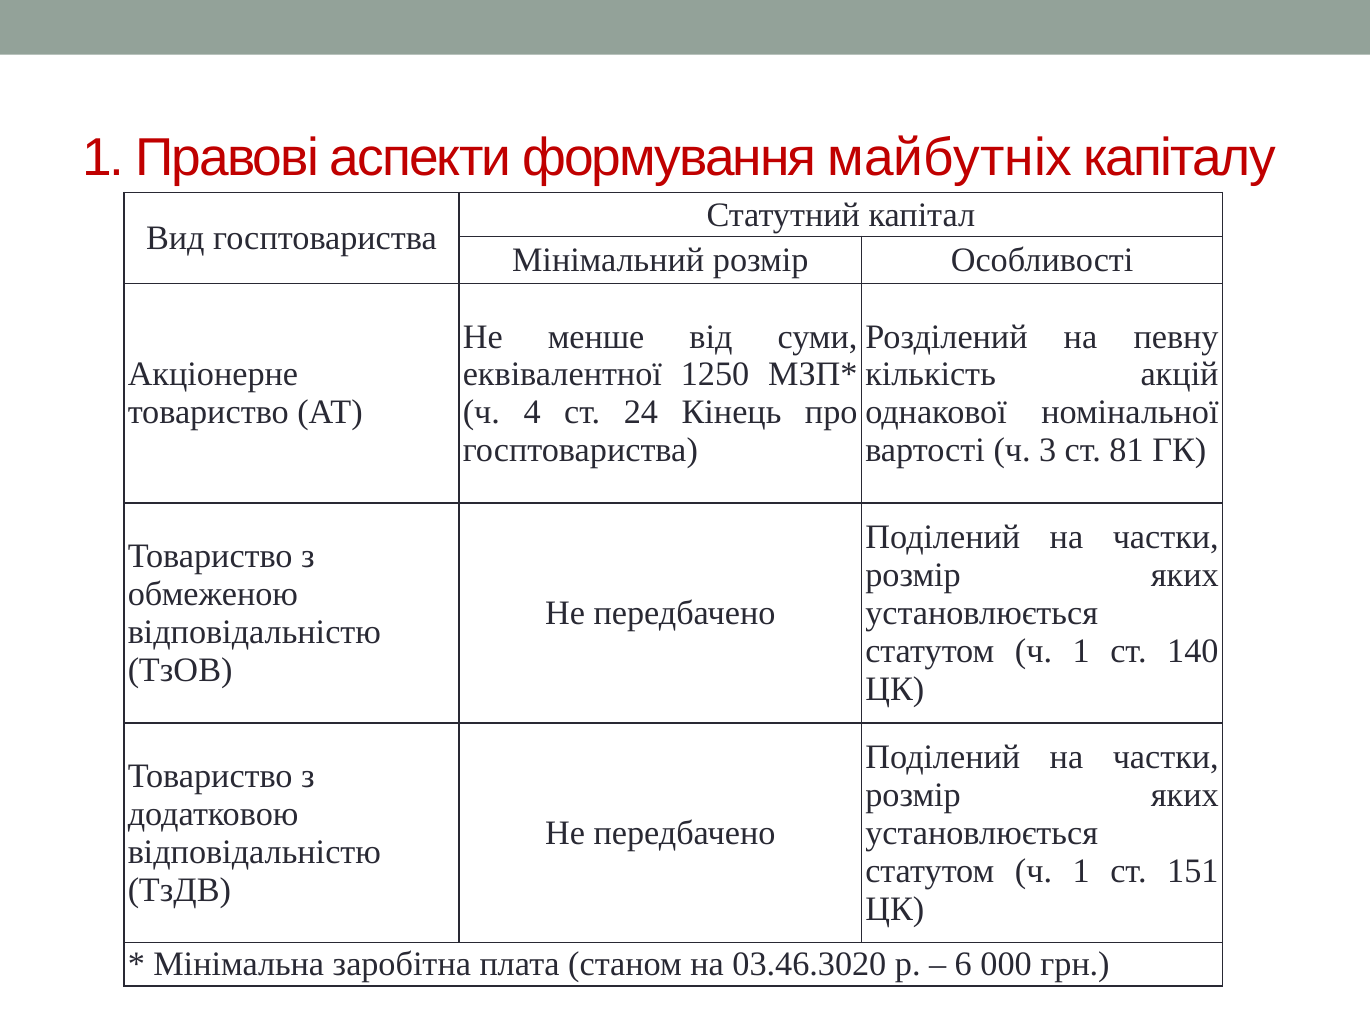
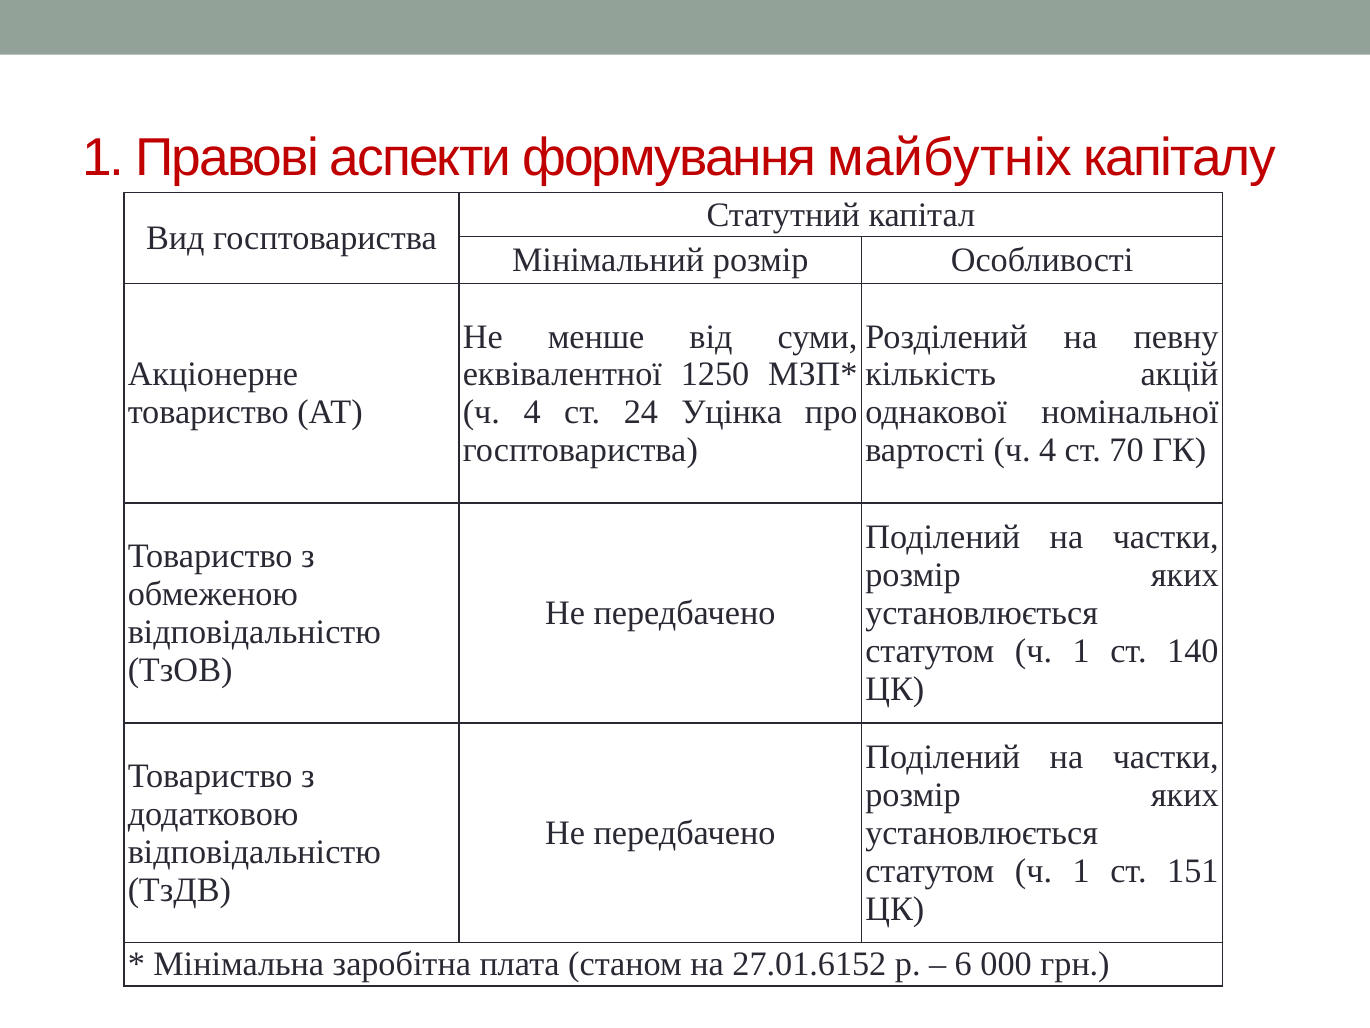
Кінець: Кінець -> Уцінка (732, 412)
вартості ч 3: 3 -> 4 (1048, 450)
81: 81 -> 70 (1127, 450)
03.46.3020: 03.46.3020 -> 27.01.6152 (809, 964)
